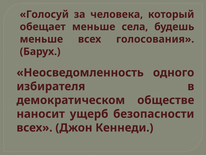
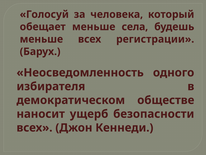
голосования: голосования -> регистрации (155, 39)
